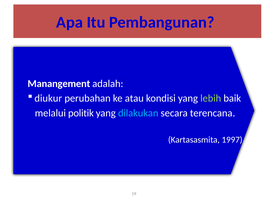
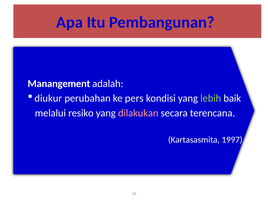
atau: atau -> pers (134, 98)
politik: politik -> resiko (81, 113)
dilakukan colour: light blue -> pink (138, 113)
